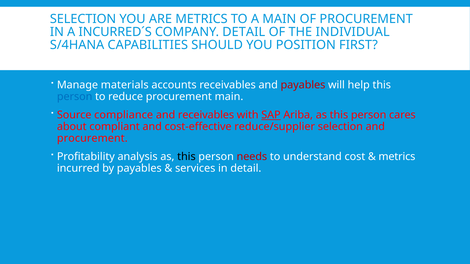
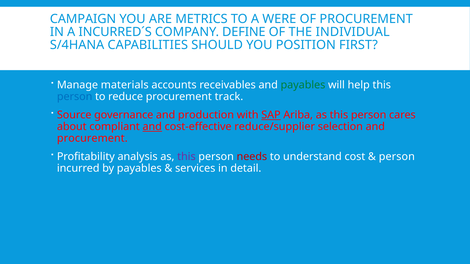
SELECTION: SELECTION -> CAMPAIGN (83, 19)
A MAIN: MAIN -> WERE (279, 19)
COMPANY DETAIL: DETAIL -> DEFINE (244, 32)
payables colour: red -> green (303, 85)
procurement main: main -> track (229, 97)
compliance: compliance -> governance (124, 115)
and receivables: receivables -> production (206, 115)
and underline: none -> present (152, 127)
this colour: black -> purple (186, 157)
metrics: metrics -> person (397, 157)
